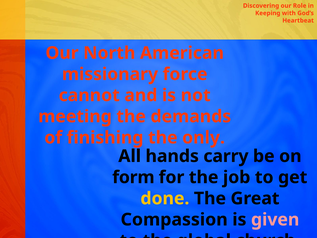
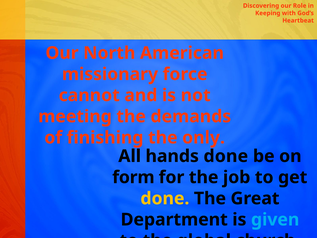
hands carry: carry -> done (226, 156)
Compassion: Compassion -> Department (174, 219)
given colour: pink -> light blue (275, 219)
